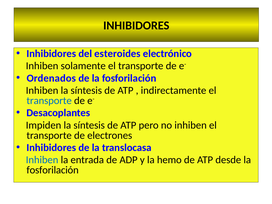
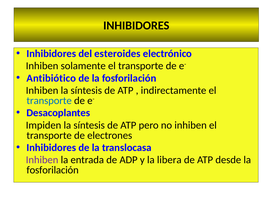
Ordenados: Ordenados -> Antibiótico (51, 78)
Inhiben colour: blue -> purple (42, 160)
hemo: hemo -> libera (169, 160)
